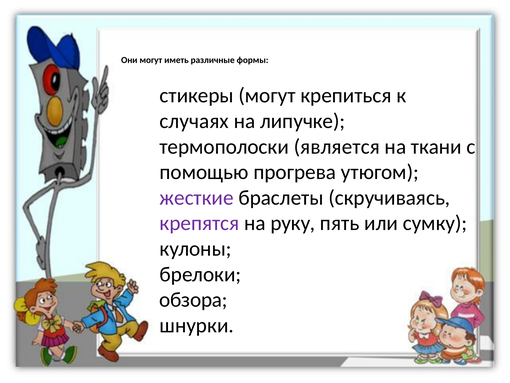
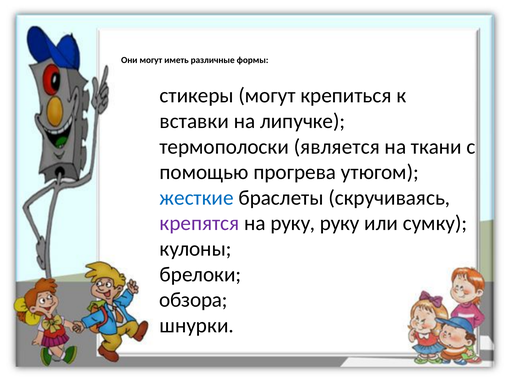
случаях: случаях -> вставки (194, 121)
жесткие colour: purple -> blue (197, 198)
руку пять: пять -> руку (340, 223)
